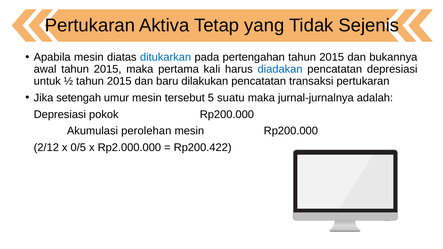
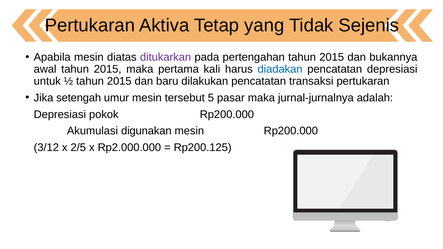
ditukarkan colour: blue -> purple (166, 57)
suatu: suatu -> pasar (231, 98)
perolehan: perolehan -> digunakan (146, 131)
2/12: 2/12 -> 3/12 (46, 148)
0/5: 0/5 -> 2/5 (78, 148)
Rp200.422: Rp200.422 -> Rp200.125 (203, 148)
